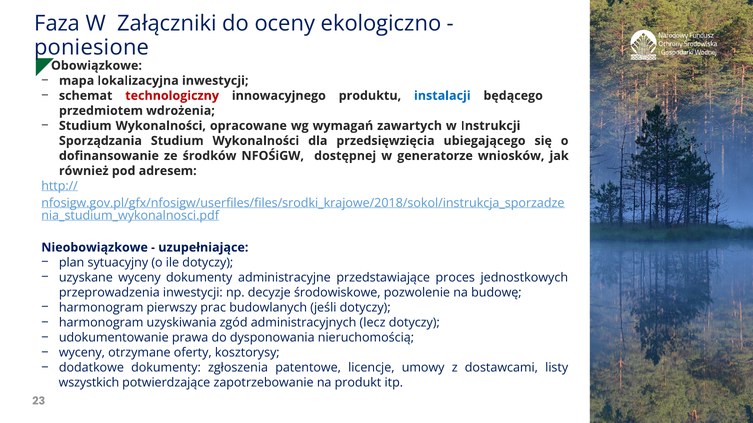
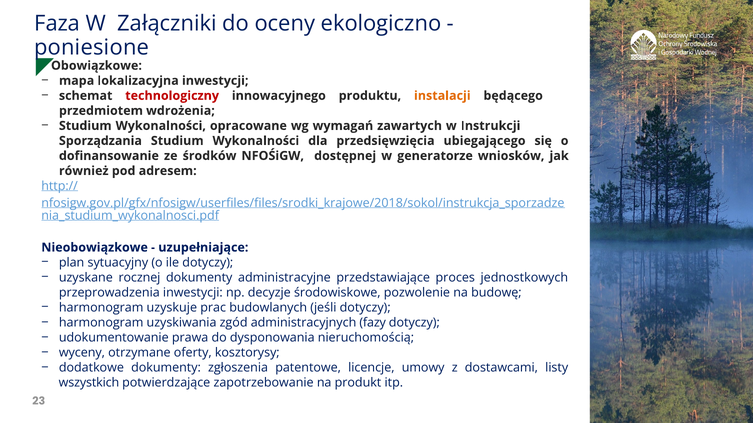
instalacji colour: blue -> orange (442, 96)
uzyskane wyceny: wyceny -> rocznej (139, 278)
pierwszy: pierwszy -> uzyskuje (172, 308)
lecz: lecz -> fazy (373, 323)
